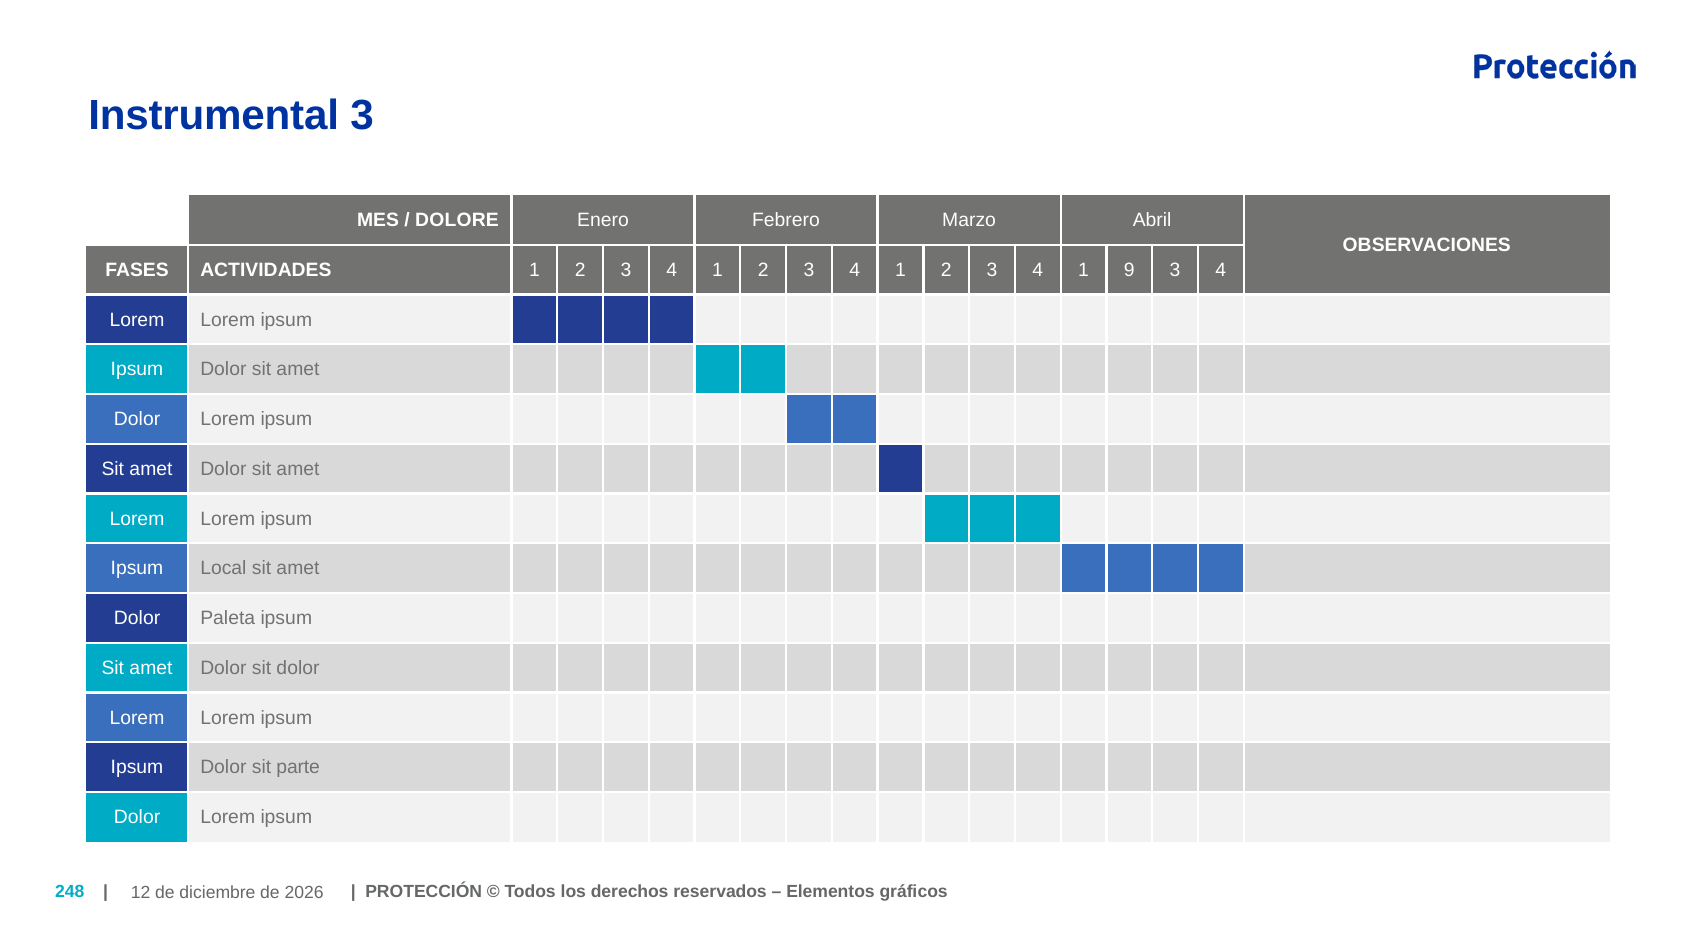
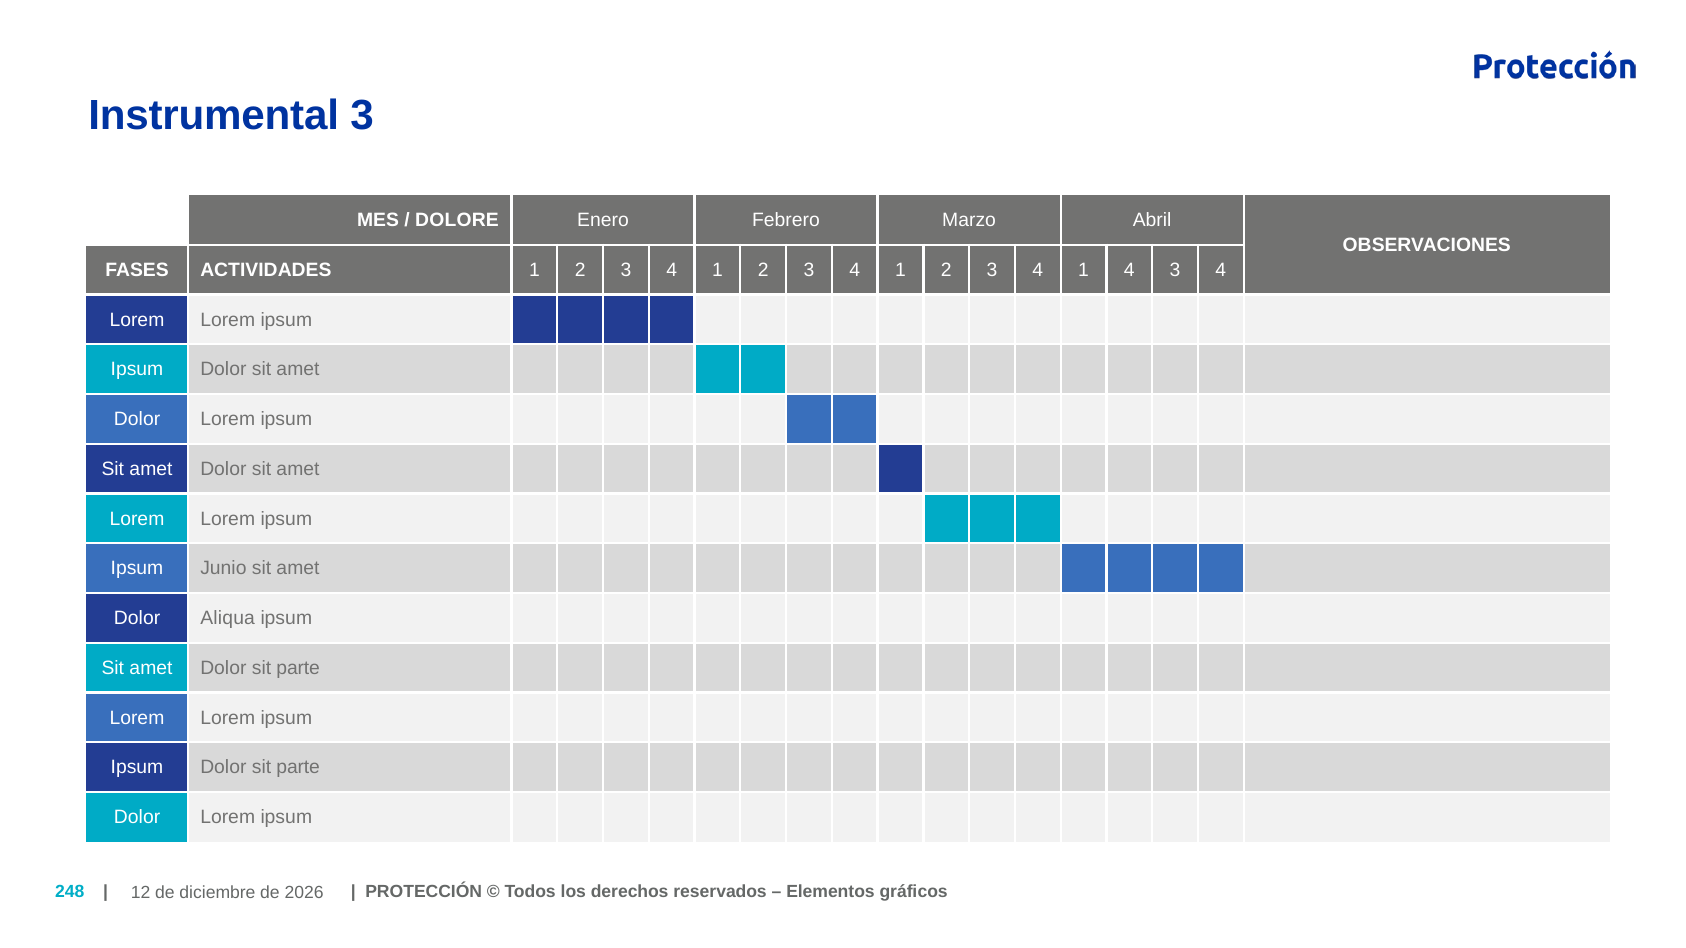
1 9: 9 -> 4 (1129, 270)
Local: Local -> Junio (223, 569)
Paleta: Paleta -> Aliqua (228, 619)
amet Dolor sit dolor: dolor -> parte (298, 668)
